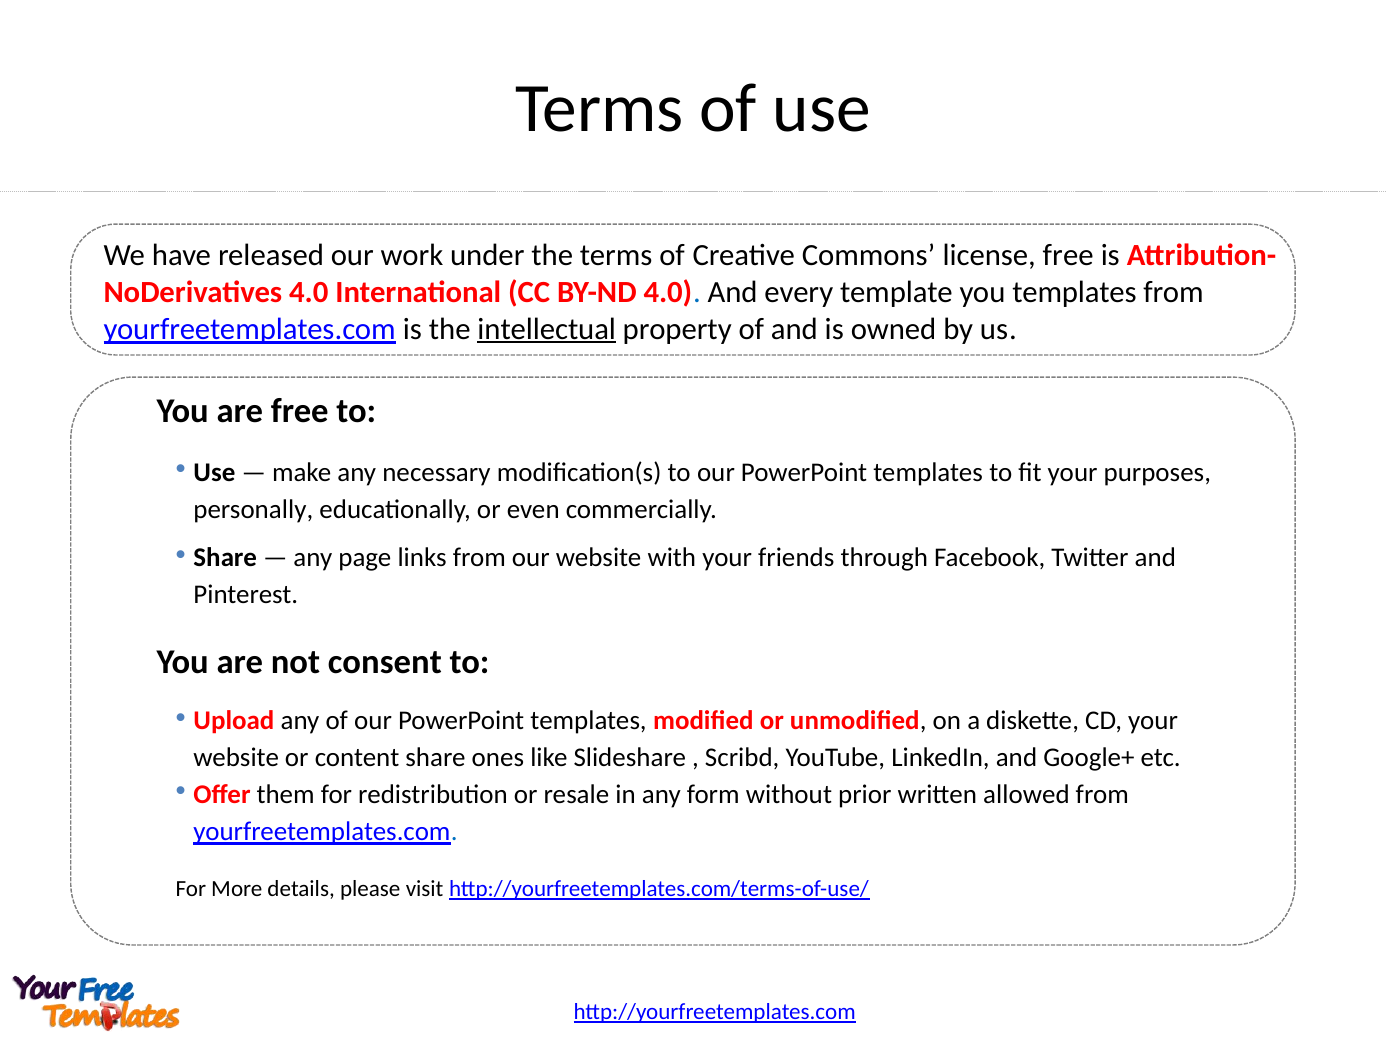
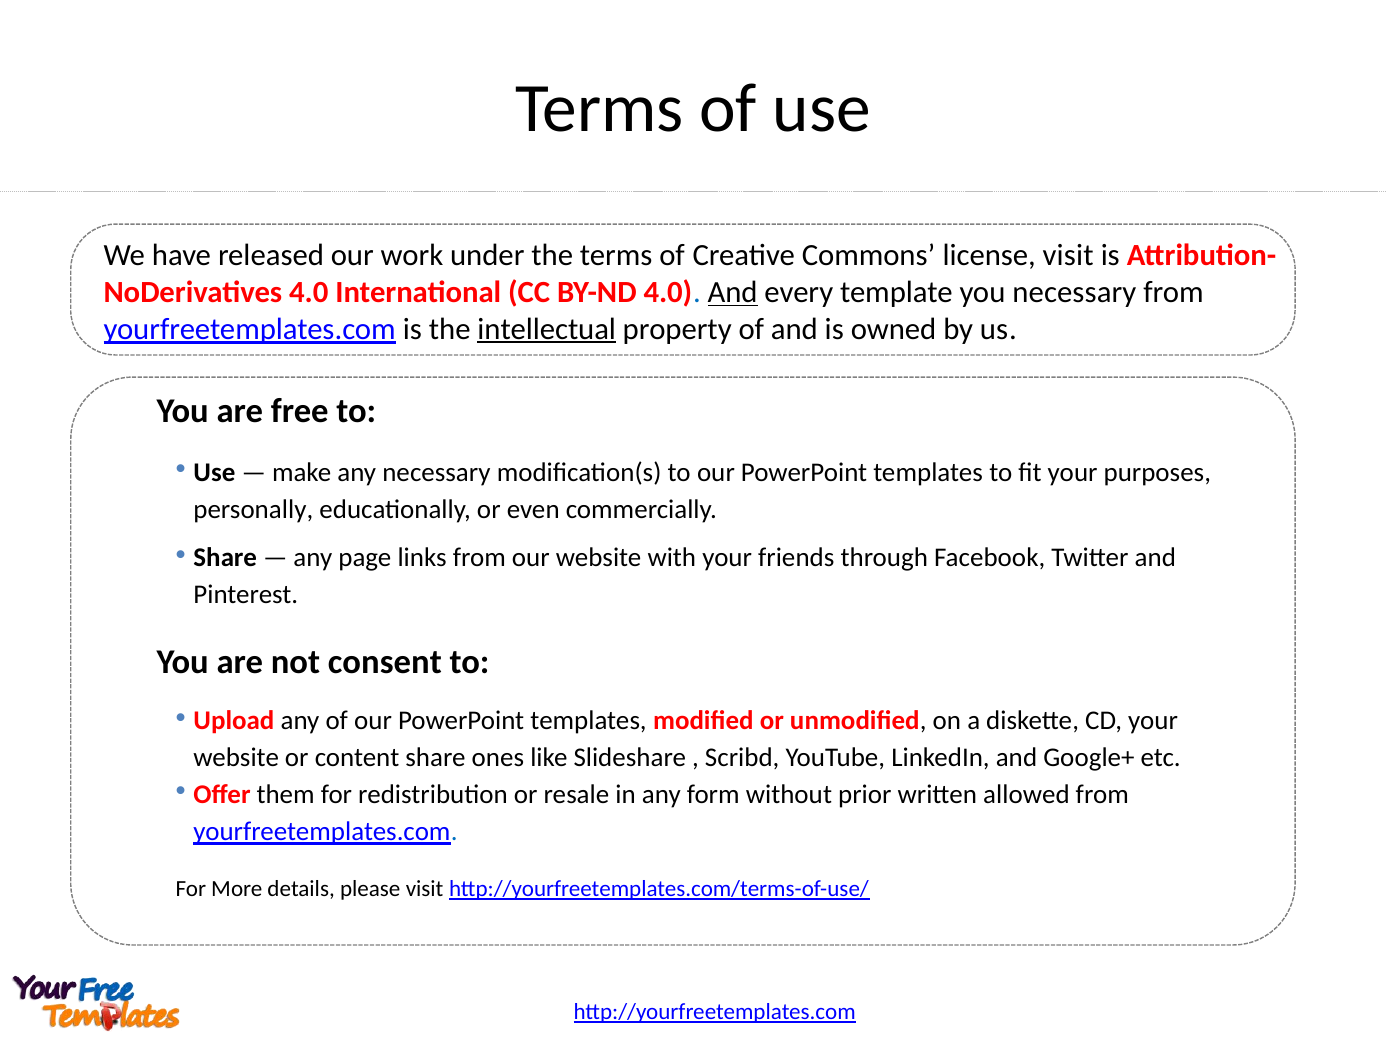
license free: free -> visit (1068, 255)
And underline: none -> present (733, 292)
you templates: templates -> necessary (1074, 292)
